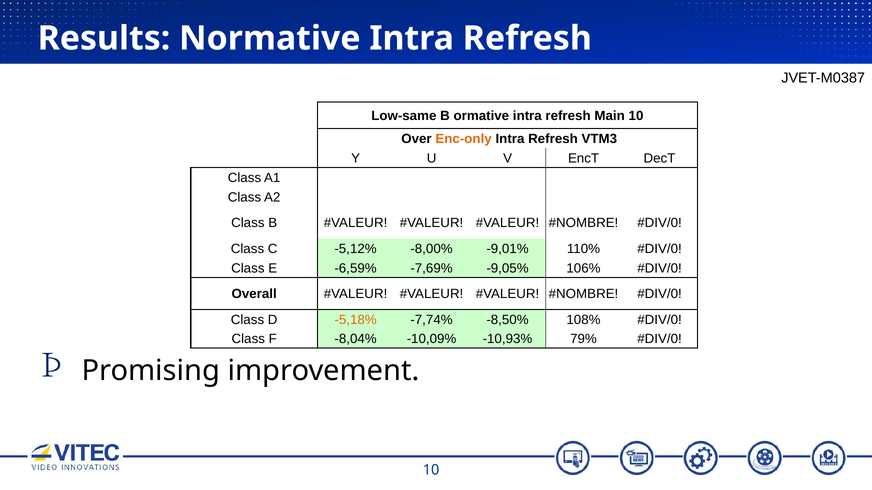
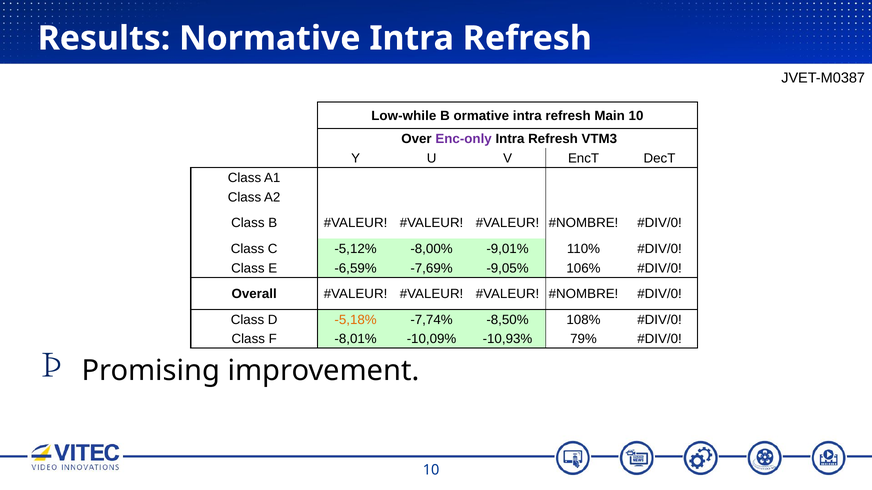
Low-same: Low-same -> Low-while (404, 116)
Enc-only colour: orange -> purple (464, 139)
-8,04%: -8,04% -> -8,01% (356, 339)
